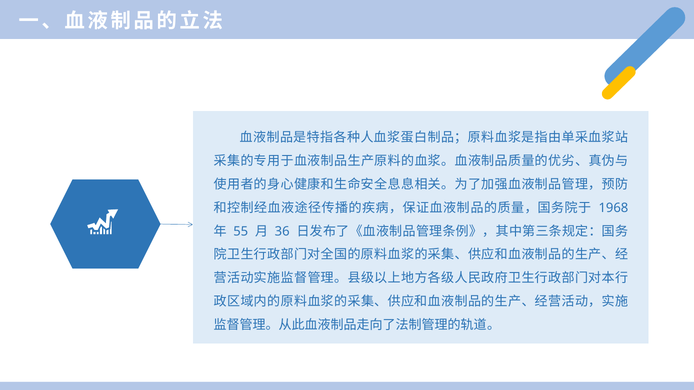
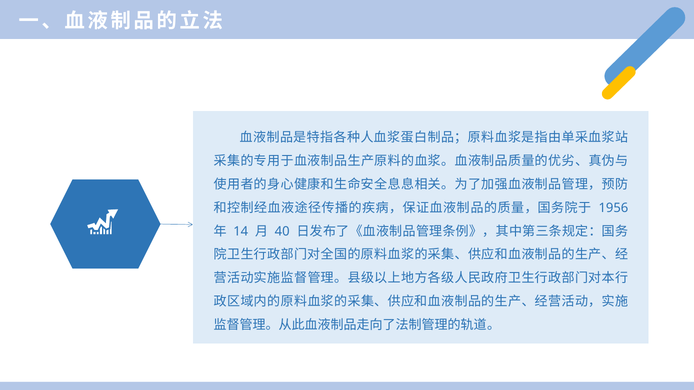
1968: 1968 -> 1956 (613, 208)
55: 55 -> 14 (241, 231)
36: 36 -> 40 (282, 231)
